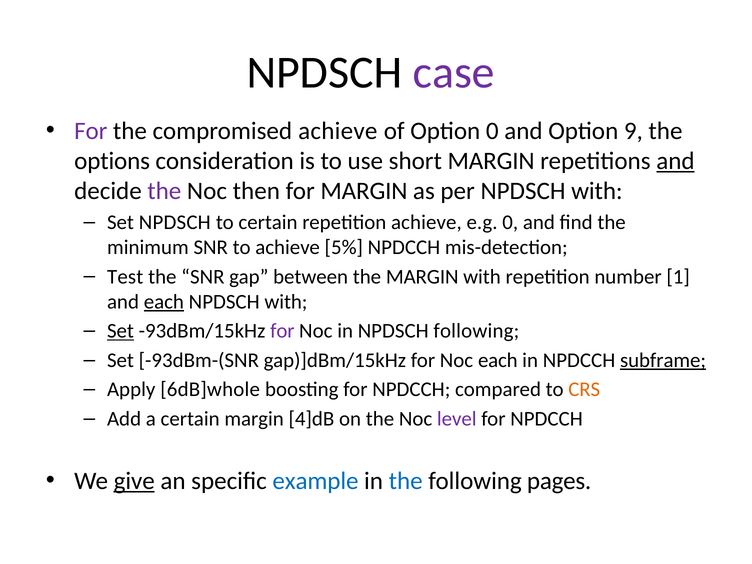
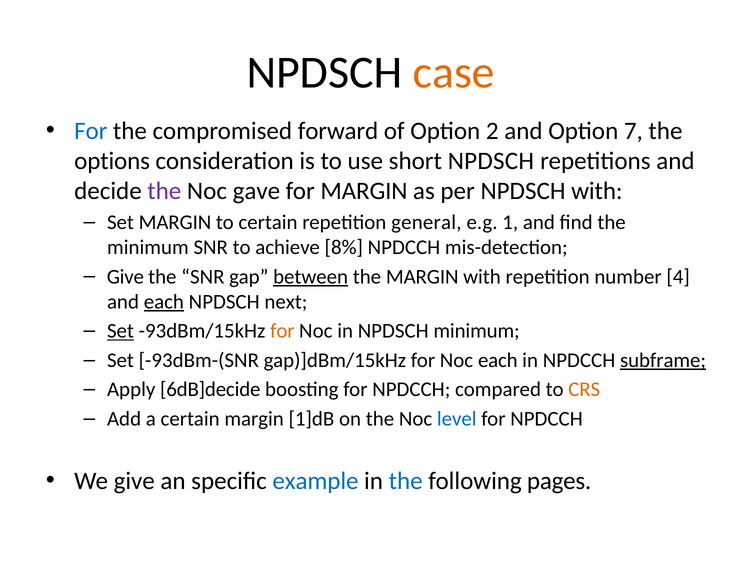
case colour: purple -> orange (454, 73)
For colour: purple -> blue (91, 131)
compromised achieve: achieve -> forward (338, 131)
Option 0: 0 -> 2 (492, 131)
9: 9 -> 7 (633, 131)
short MARGIN: MARGIN -> NPDSCH (491, 161)
and underline: present -> none (675, 161)
then: then -> gave (256, 191)
Set NPDSCH: NPDSCH -> MARGIN (175, 222)
repetition achieve: achieve -> general (426, 222)
e.g 0: 0 -> 1 (510, 222)
5%: 5% -> 8% (344, 248)
Test: Test -> Give (125, 277)
between underline: none -> present (311, 277)
1: 1 -> 4 (678, 277)
with: with -> next (286, 302)
for colour: purple -> orange (282, 331)
NPDSCH following: following -> minimum (477, 331)
6dB]whole: 6dB]whole -> 6dB]decide (210, 390)
4]dB: 4]dB -> 1]dB (311, 419)
level colour: purple -> blue (457, 419)
give underline: present -> none (134, 481)
